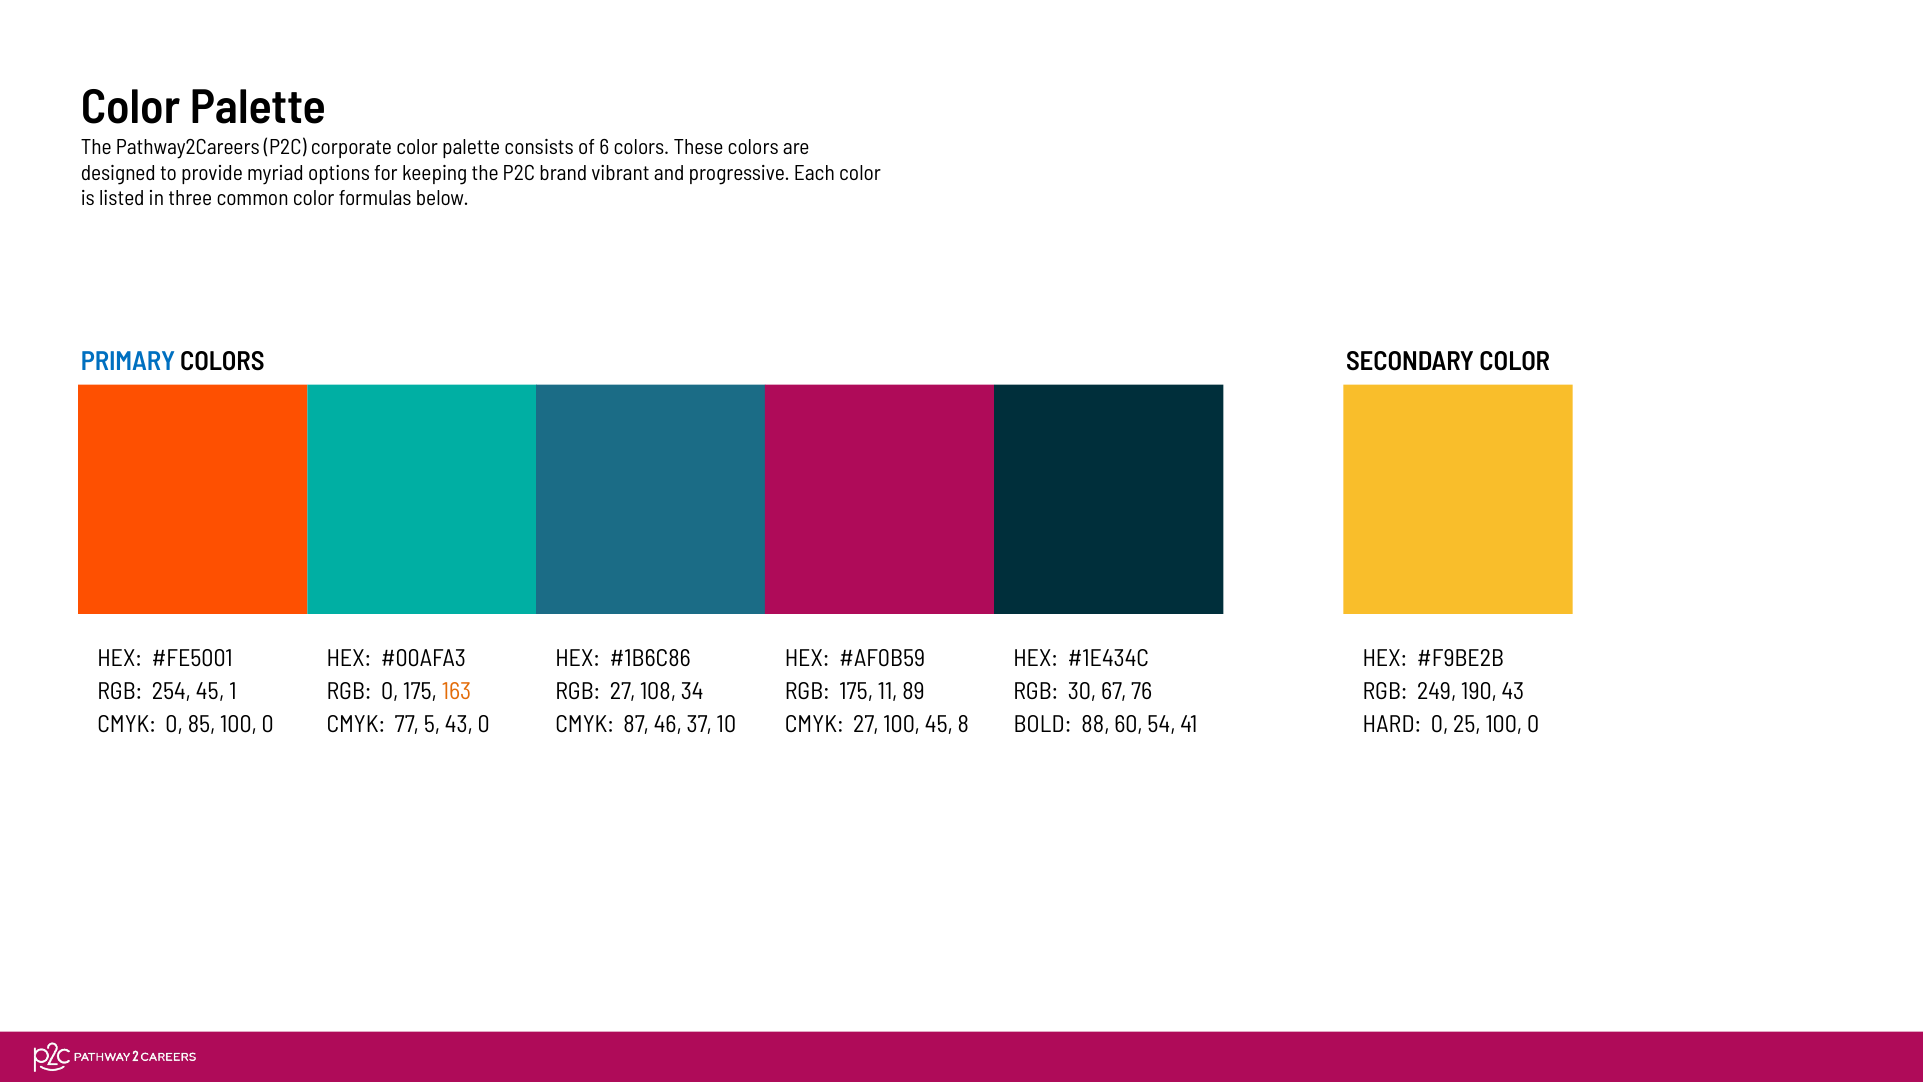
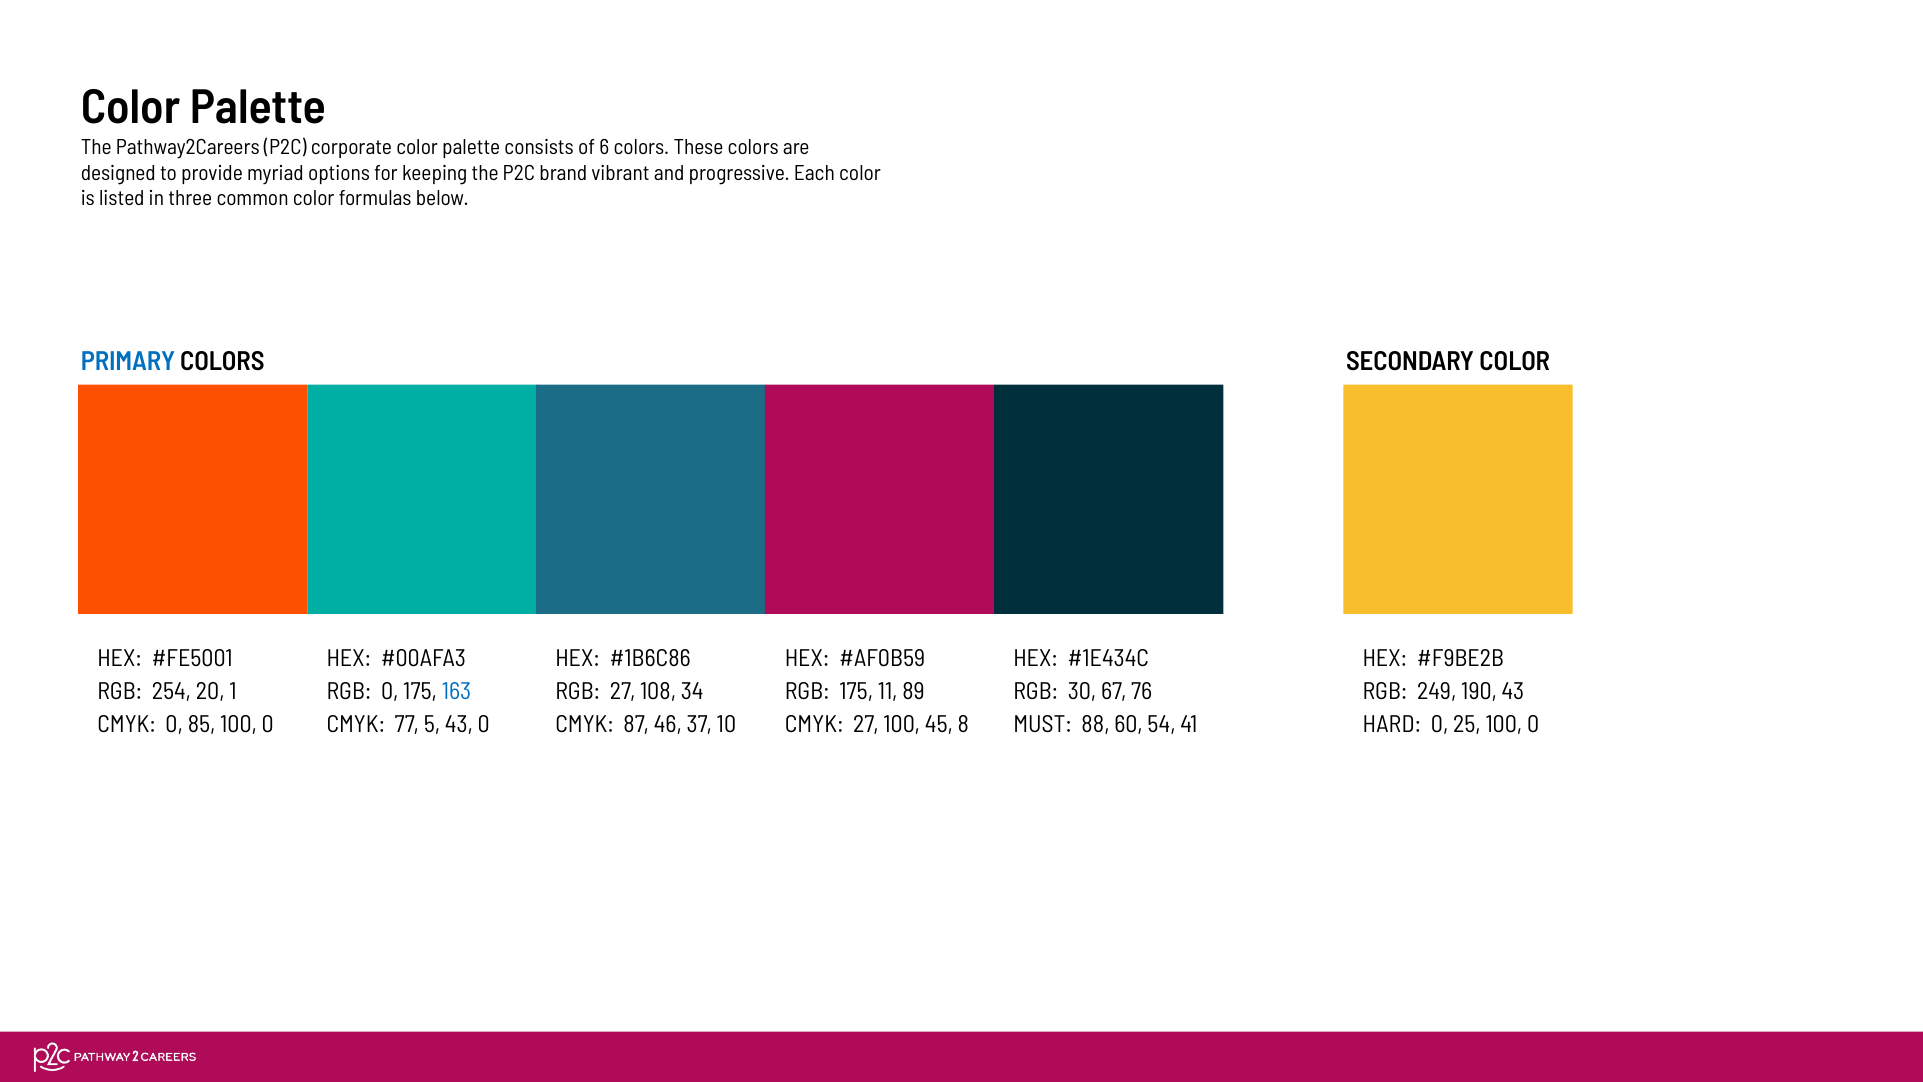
254 45: 45 -> 20 (210, 691)
163 colour: orange -> blue (457, 691)
BOLD: BOLD -> MUST (1043, 724)
